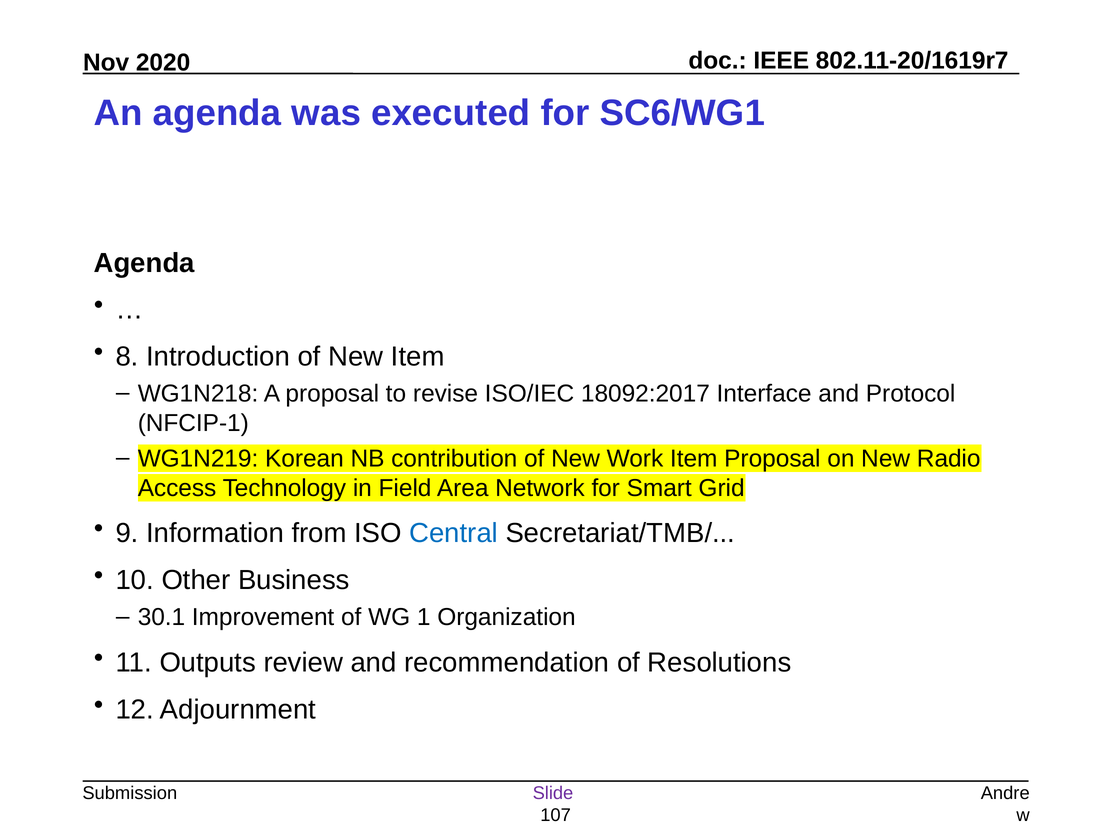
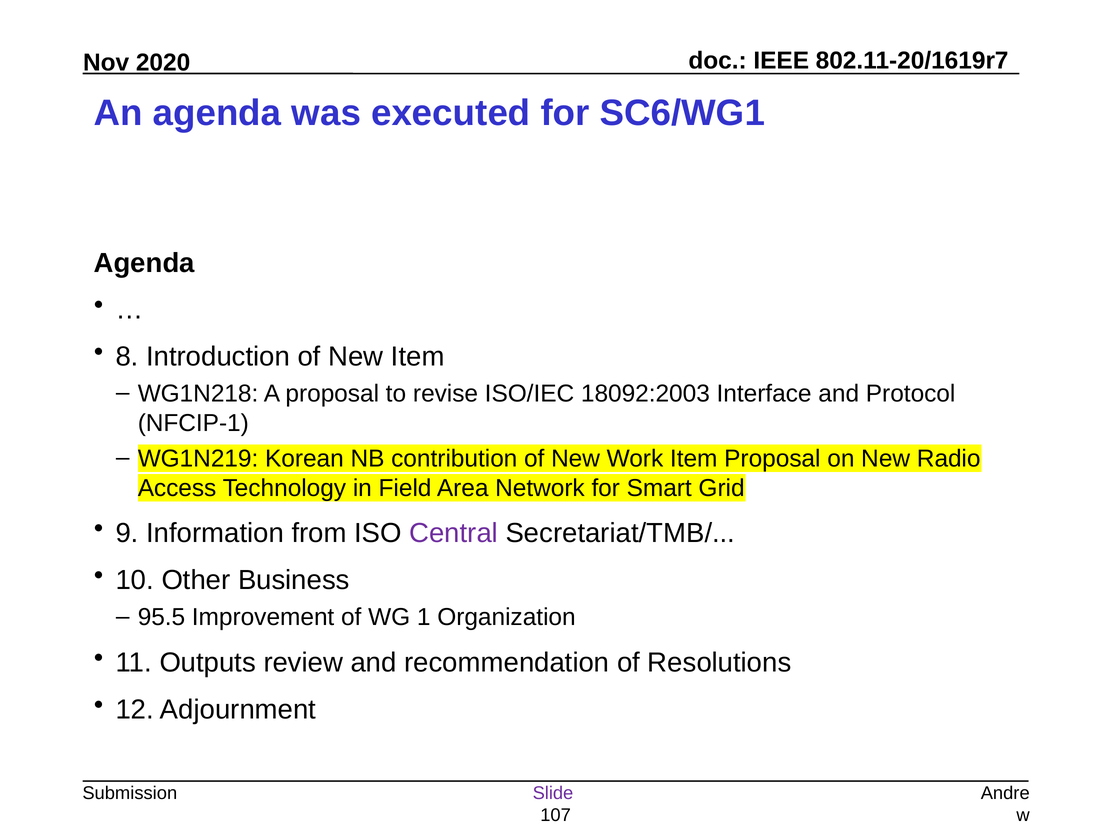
18092:2017: 18092:2017 -> 18092:2003 (645, 394)
Central colour: blue -> purple (454, 533)
30.1: 30.1 -> 95.5 (161, 617)
